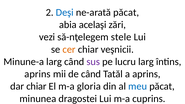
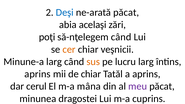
vezi: vezi -> poţi (47, 37)
să-nţelegem stele: stele -> când (121, 37)
sus colour: purple -> orange (93, 62)
de când: când -> chiar (91, 74)
dar chiar: chiar -> cerul (36, 86)
gloria: gloria -> mâna (89, 86)
meu colour: blue -> purple (138, 86)
